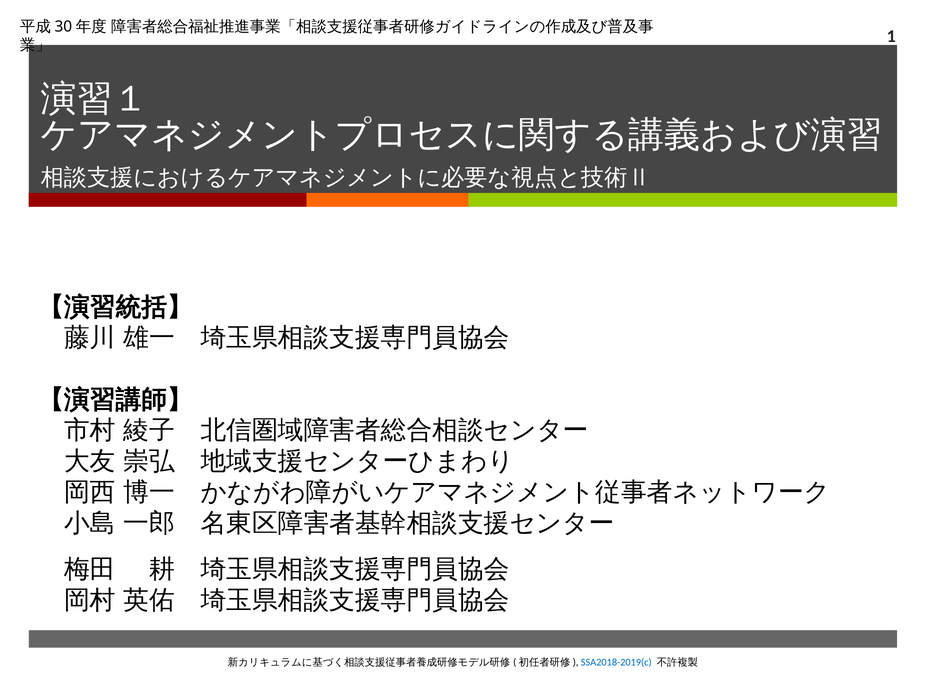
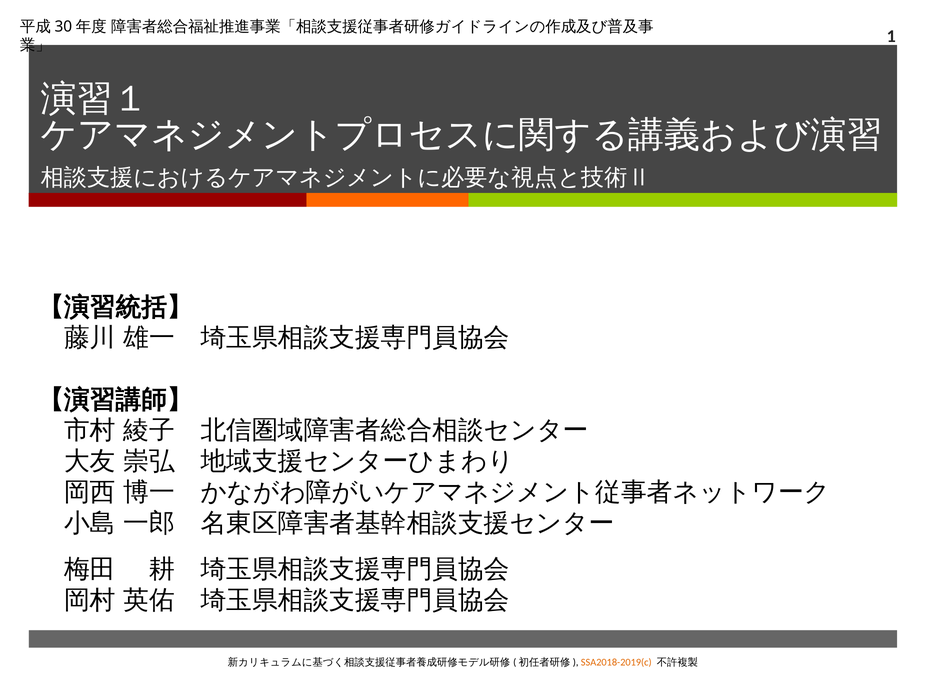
SSA2018-2019(c colour: blue -> orange (616, 663)
